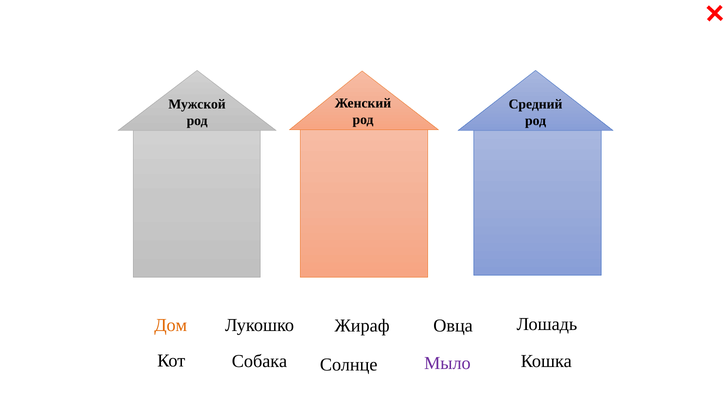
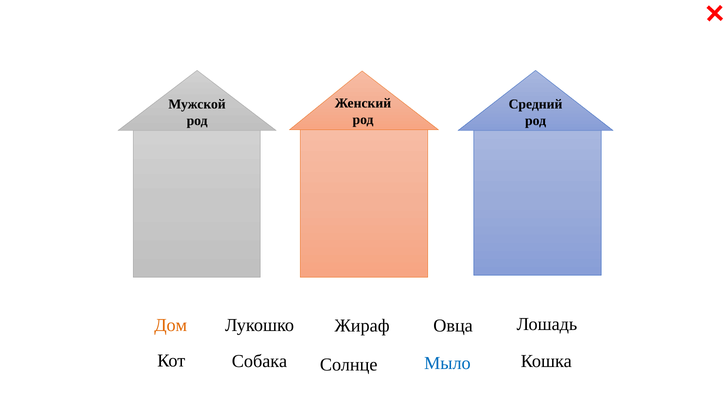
Мыло colour: purple -> blue (447, 363)
